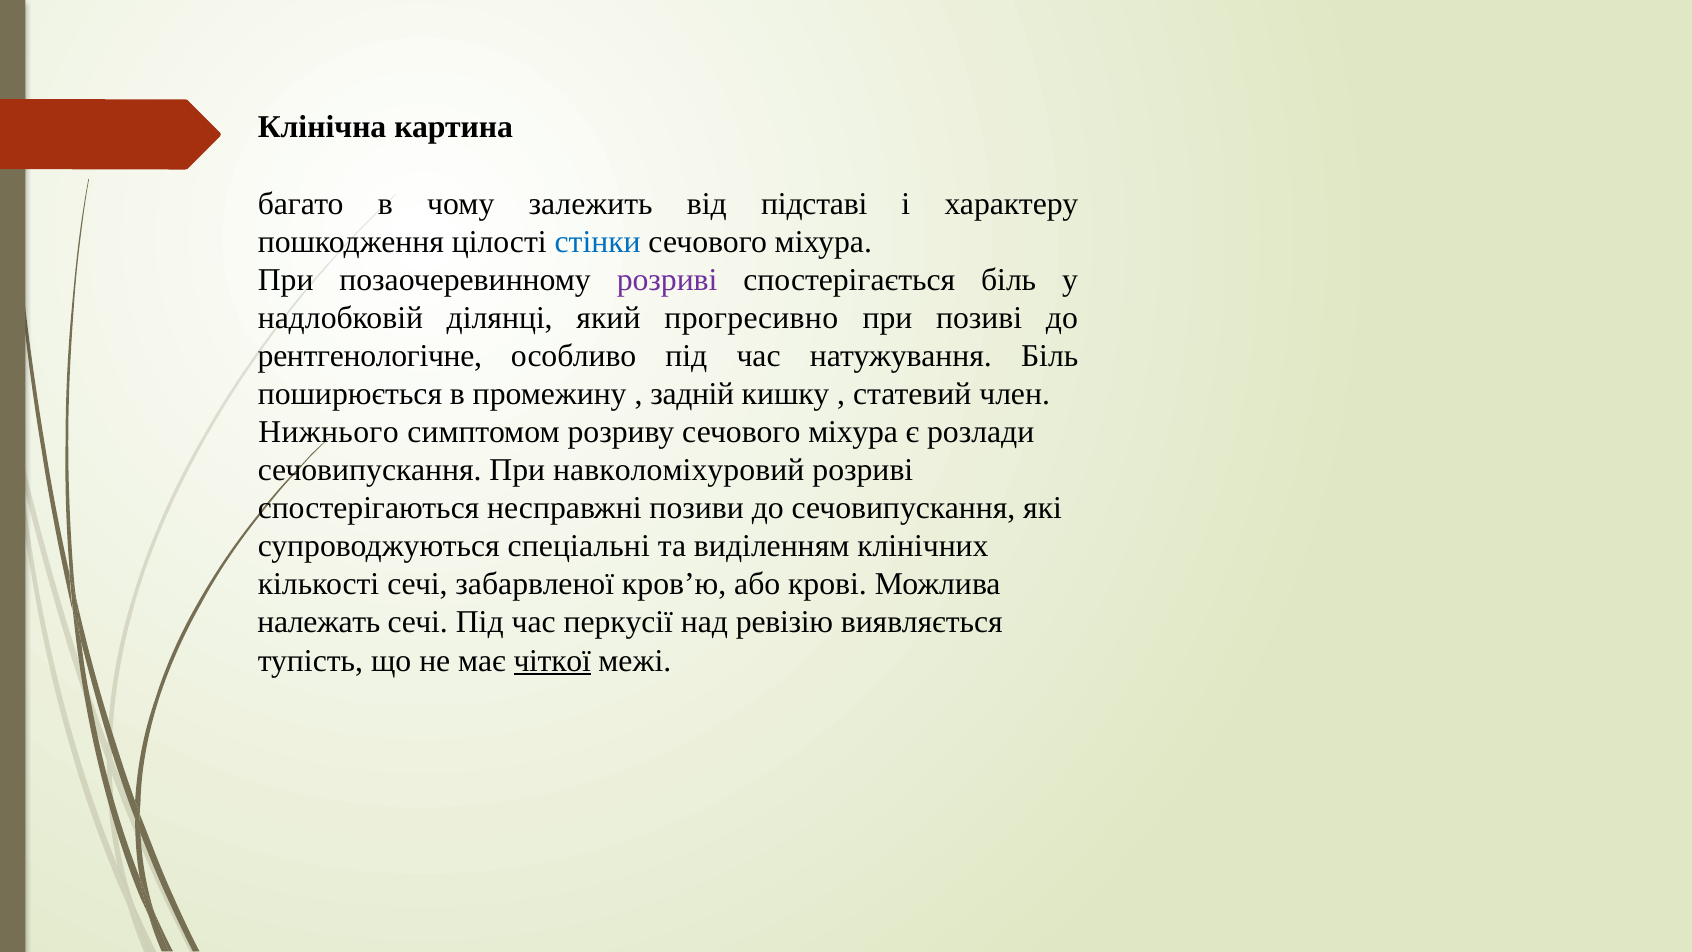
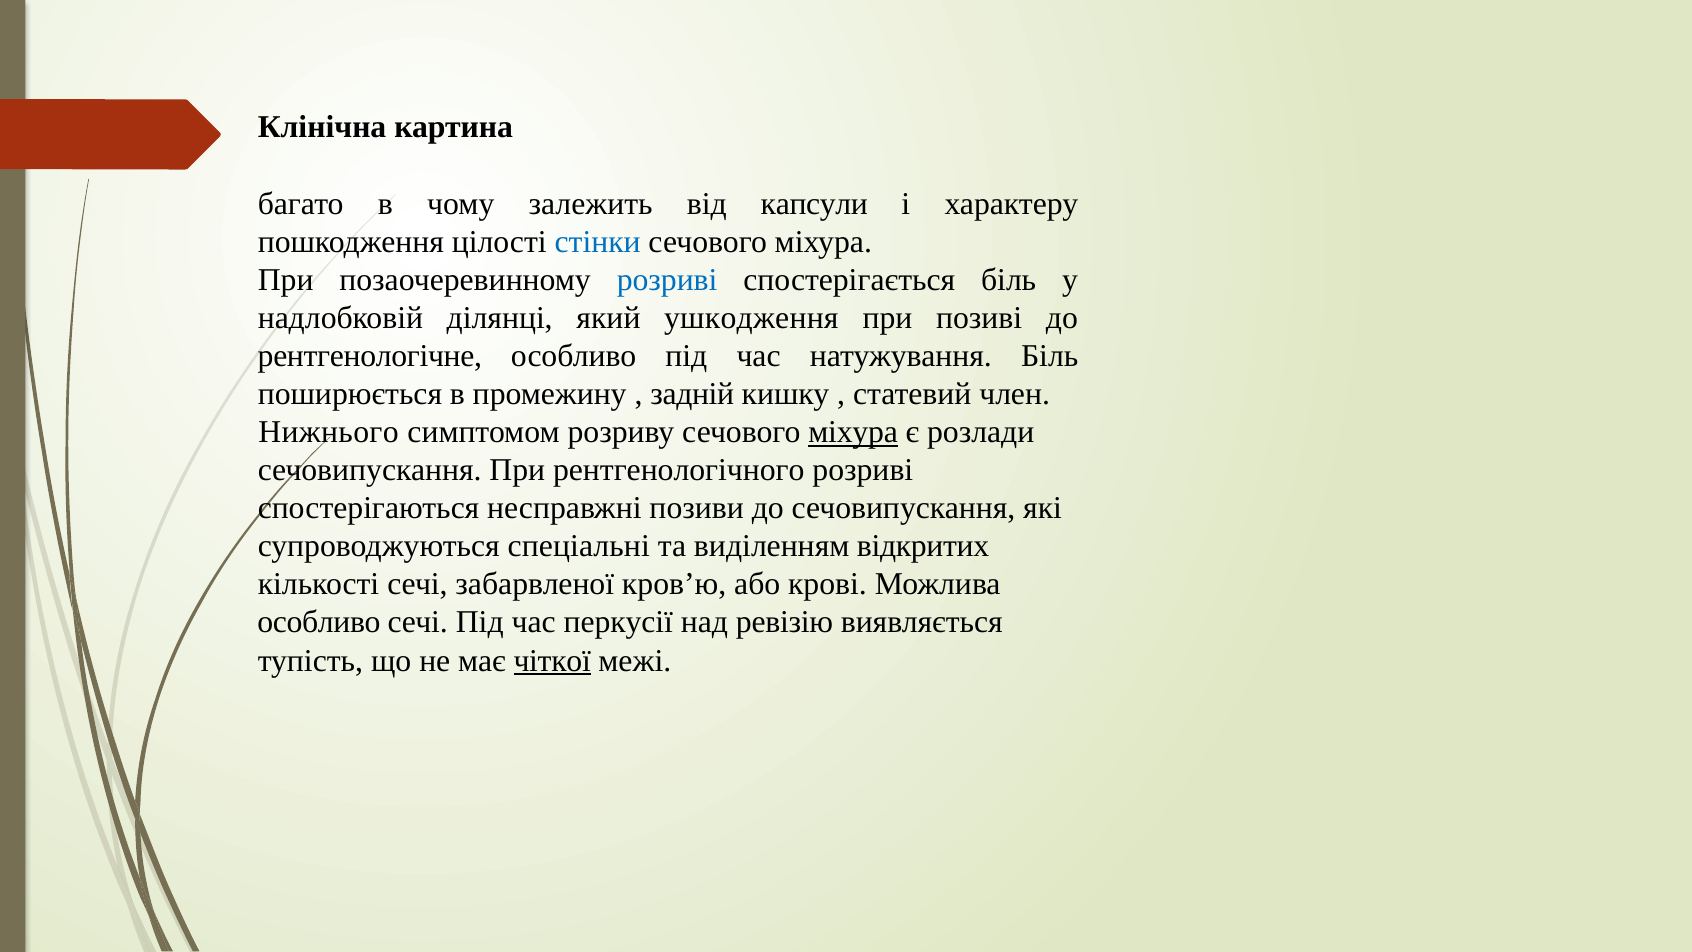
підставі: підставі -> капсули (814, 204)
розриві colour: purple -> blue (667, 280)
прогресивно: прогресивно -> ушкодження (751, 318)
міхура underline: none -> present (853, 432)
навколоміхуровий: навколоміхуровий -> рентгенологічного (679, 470)
клінічних: клінічних -> відкритих (923, 546)
належать: належать -> особливо (319, 622)
